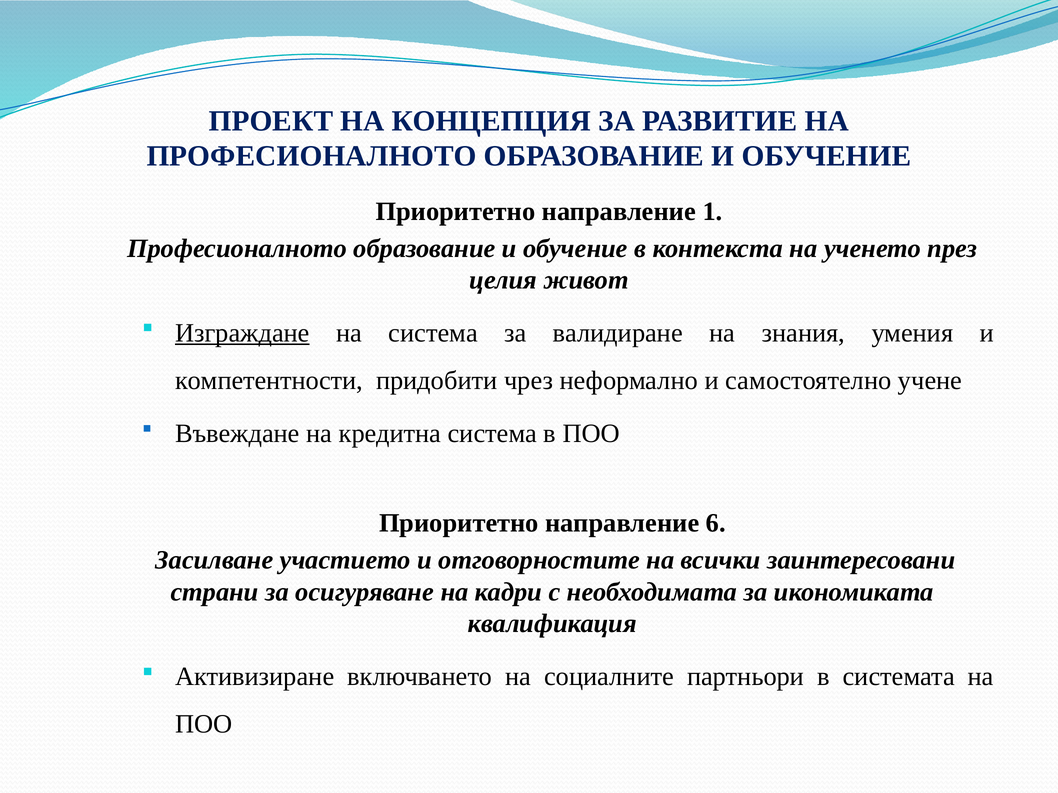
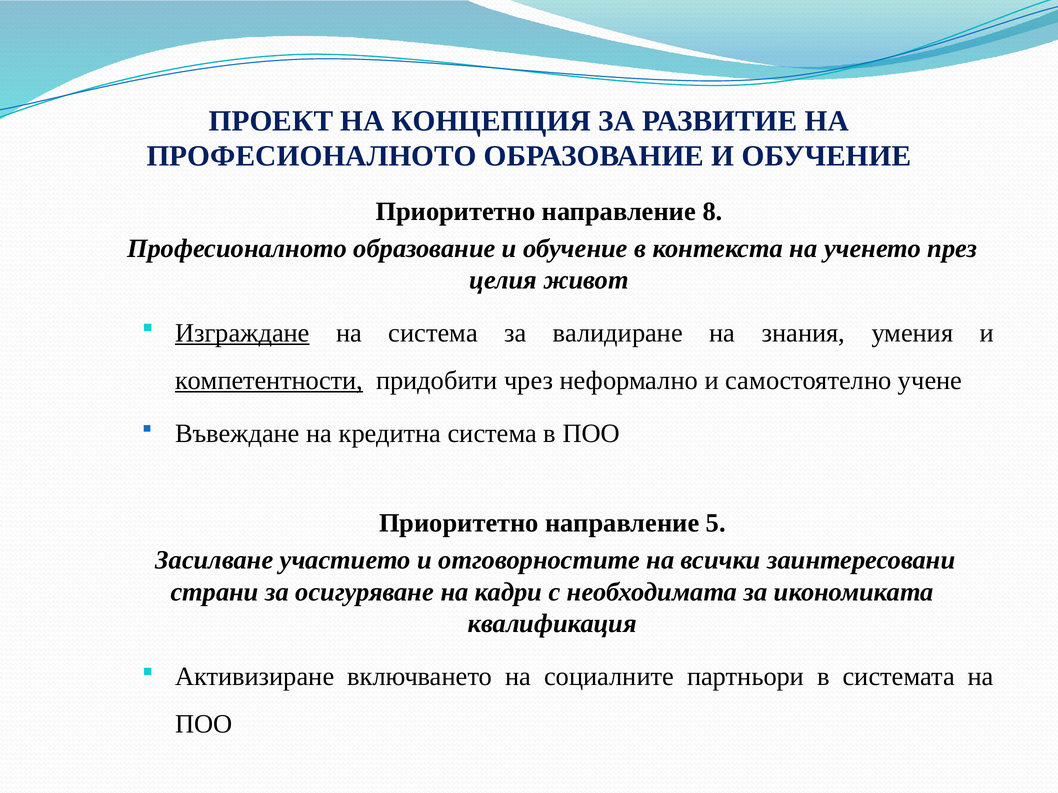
1: 1 -> 8 (712, 211)
компетентности underline: none -> present (269, 381)
6: 6 -> 5 (716, 524)
